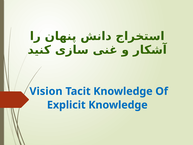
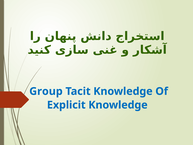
Vision: Vision -> Group (46, 91)
